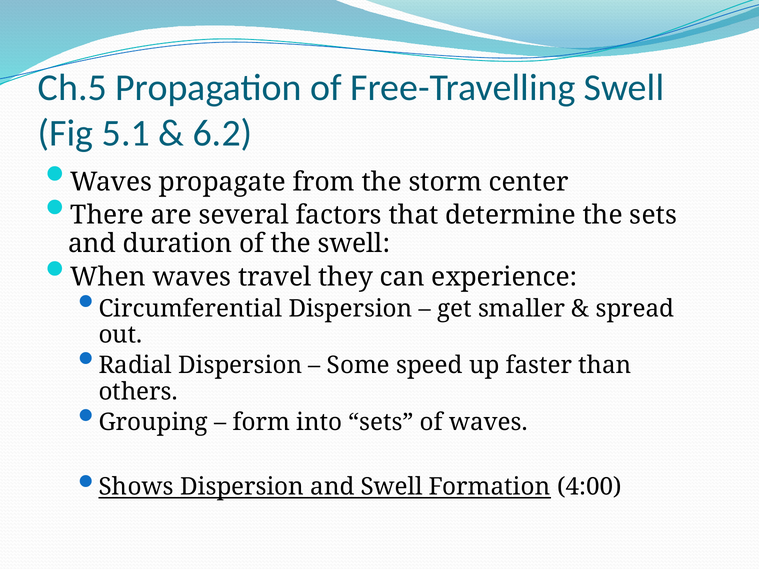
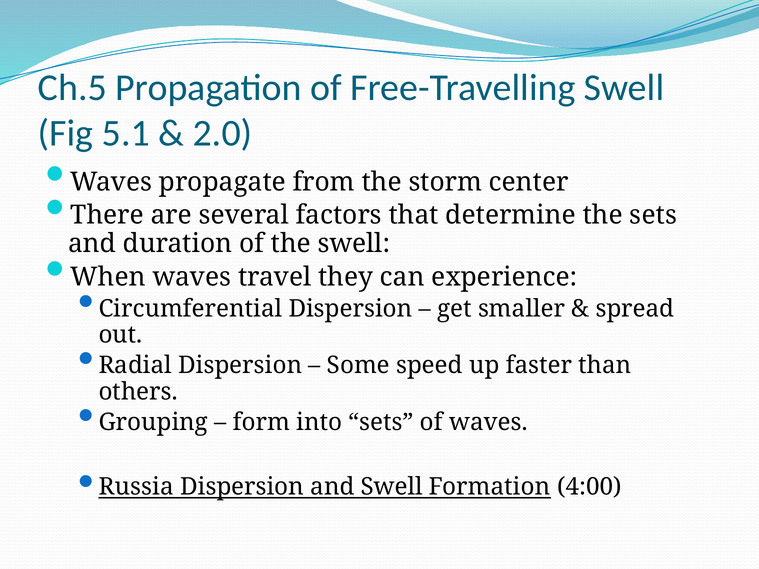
6.2: 6.2 -> 2.0 (223, 133)
Shows: Shows -> Russia (136, 487)
